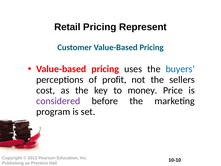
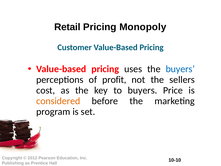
Represent: Represent -> Monopoly (143, 27)
to money: money -> buyers (142, 90)
considered colour: purple -> orange (58, 101)
